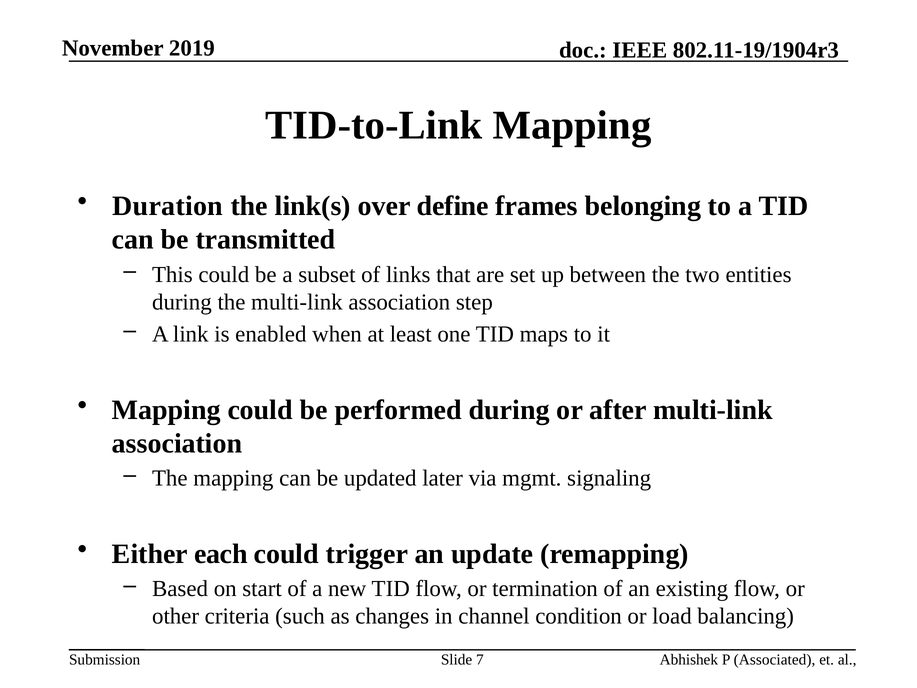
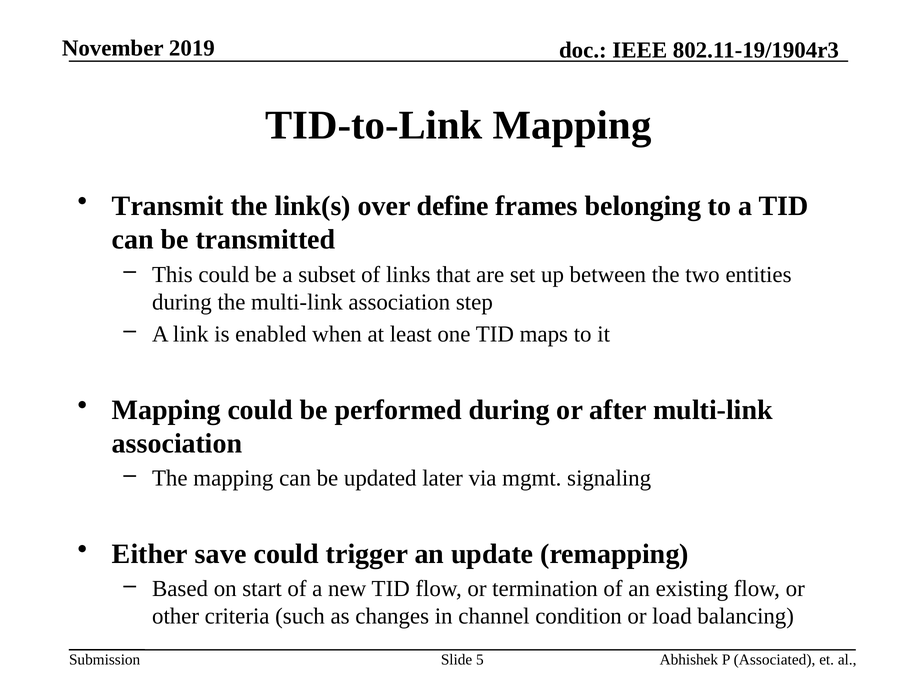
Duration: Duration -> Transmit (168, 206)
each: each -> save (221, 554)
7: 7 -> 5 (480, 660)
